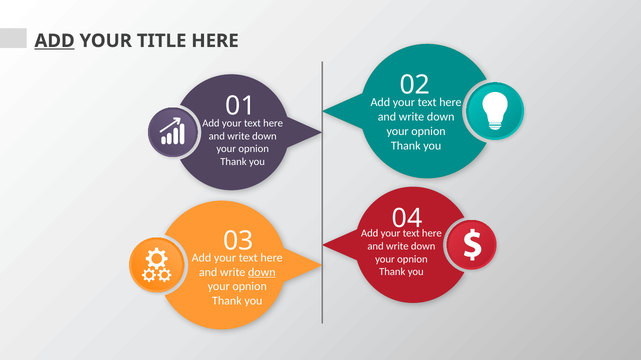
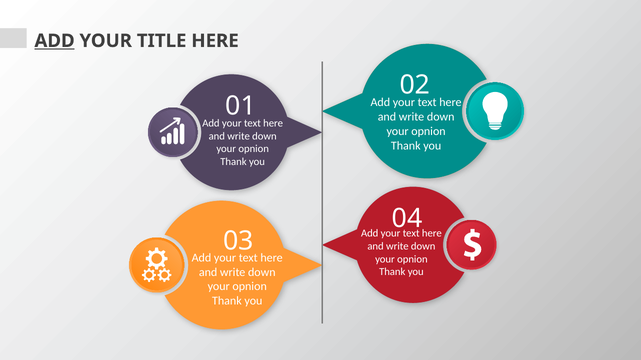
down underline: present -> none (262, 273)
